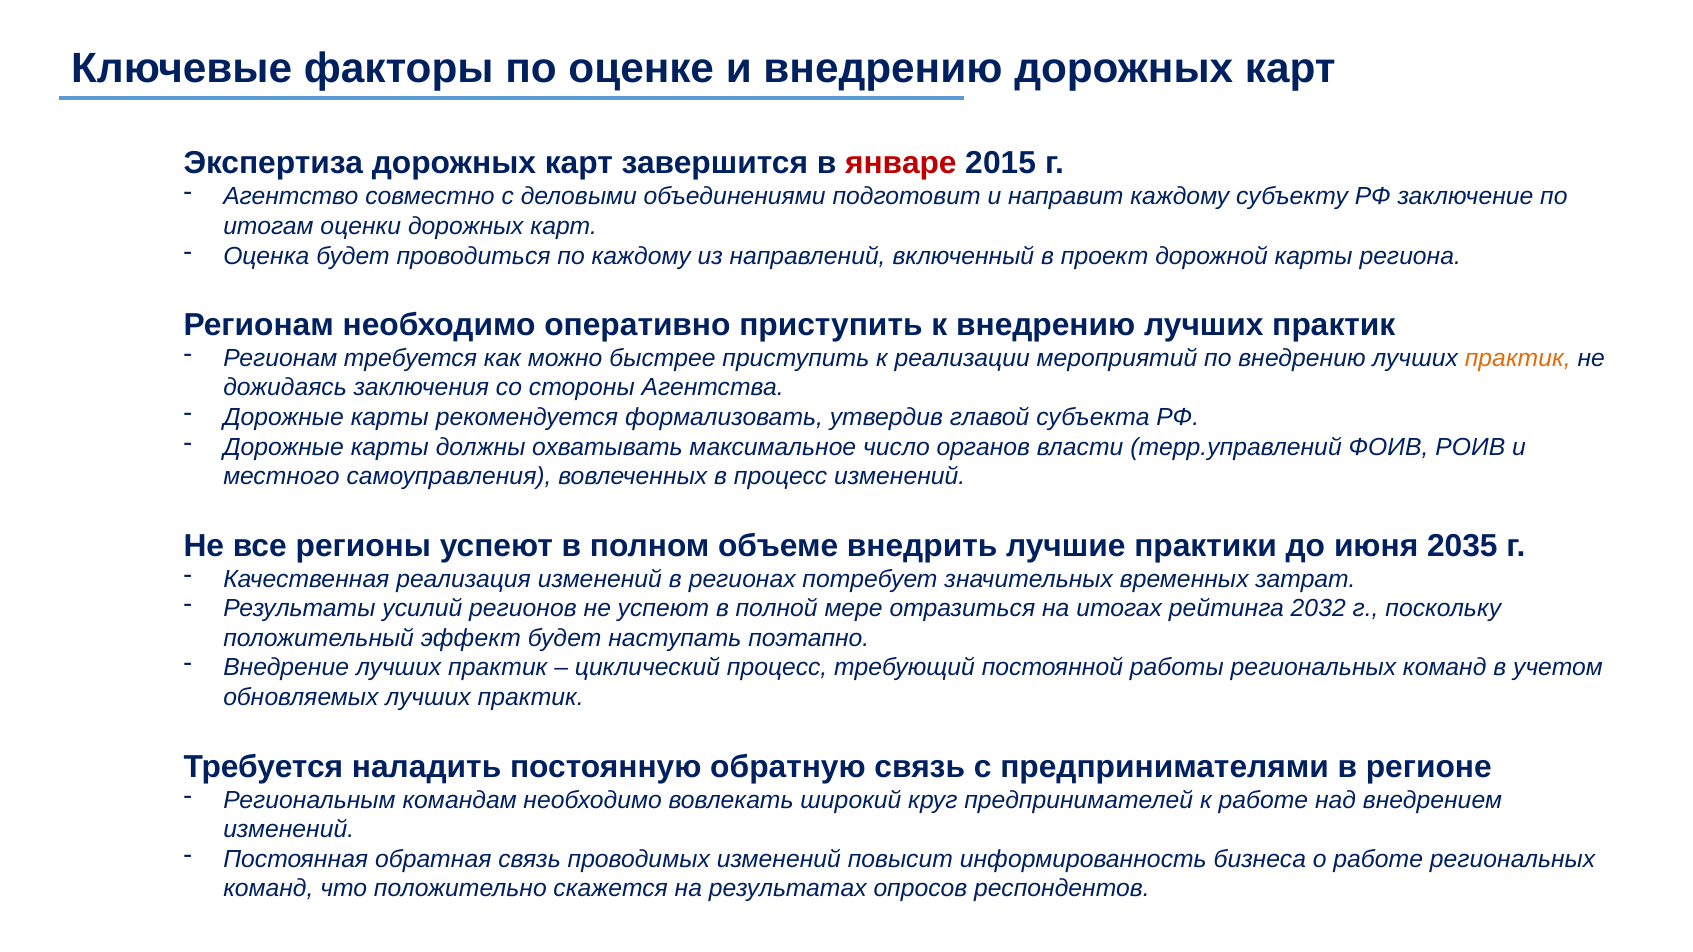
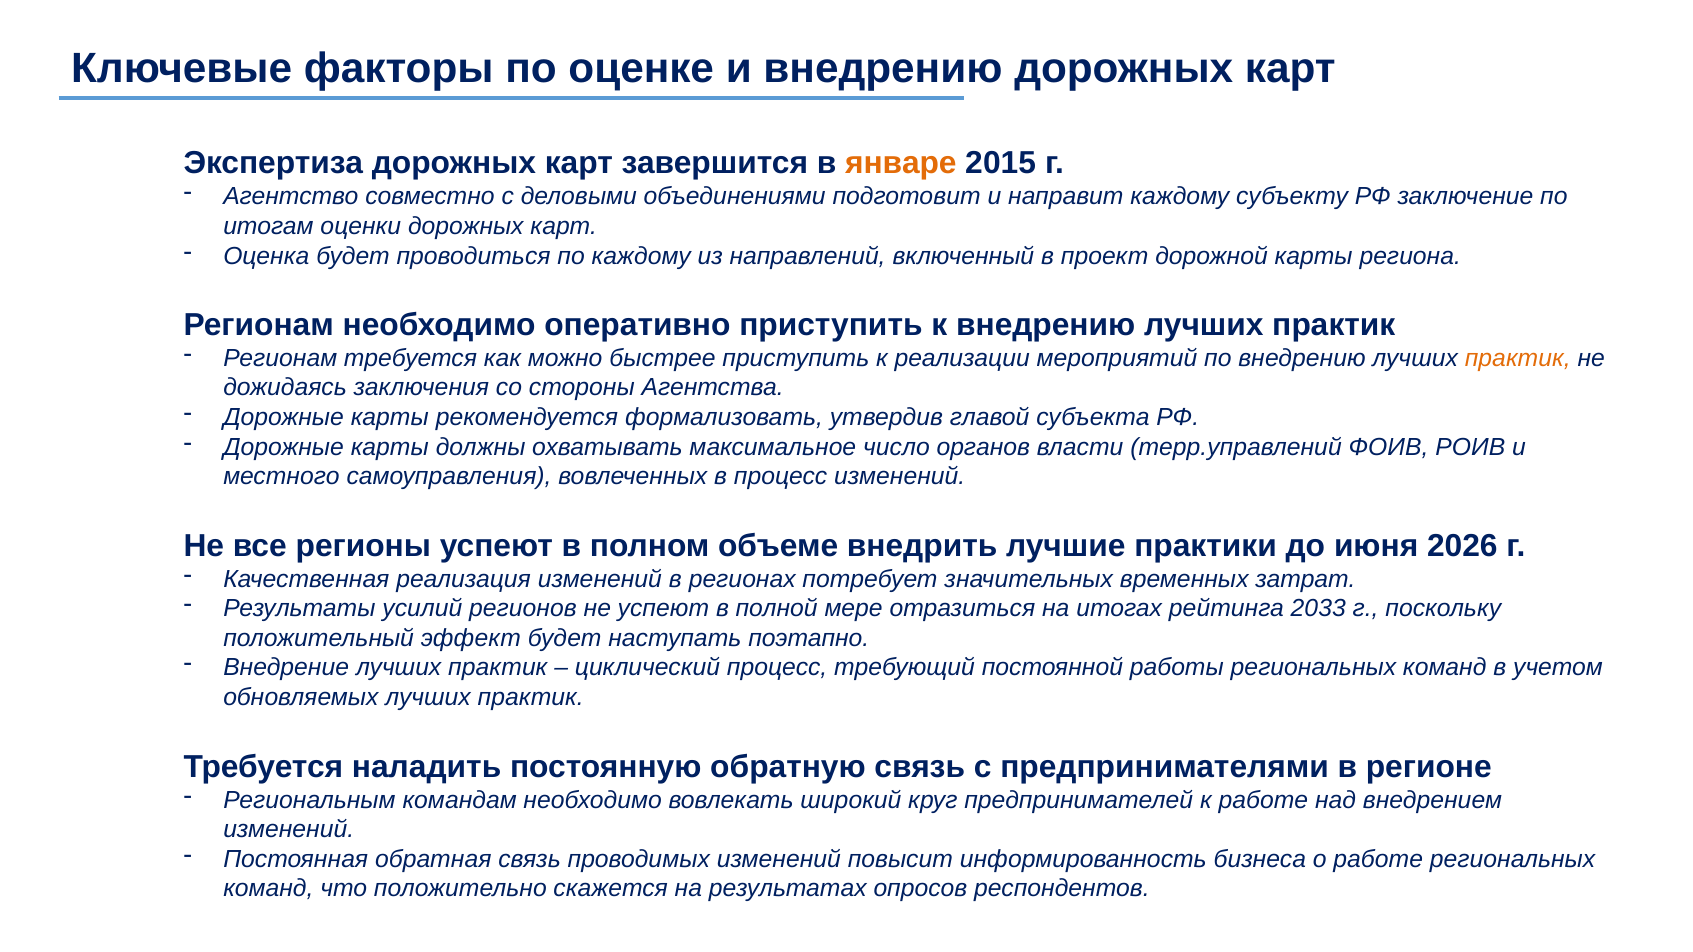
январе colour: red -> orange (901, 164)
2035: 2035 -> 2026 (1462, 546)
2032: 2032 -> 2033 (1318, 609)
